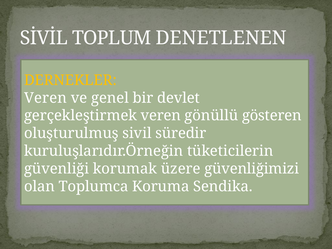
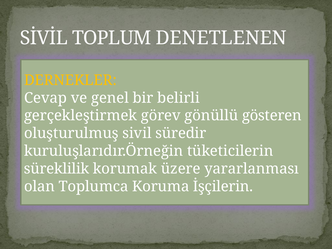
Veren: Veren -> Cevap (46, 98)
devlet: devlet -> belirli (179, 98)
gerçekleştirmek veren: veren -> görev (161, 116)
güvenliği: güvenliği -> süreklilik (57, 169)
güvenliğimizi: güvenliğimizi -> yararlanması (252, 169)
Sendika: Sendika -> İşçilerin (223, 186)
